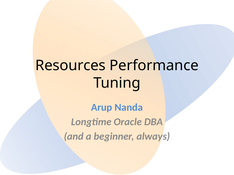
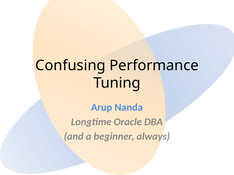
Resources: Resources -> Confusing (70, 66)
